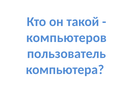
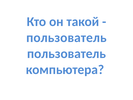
компьютеров: компьютеров -> пользователь (66, 38)
